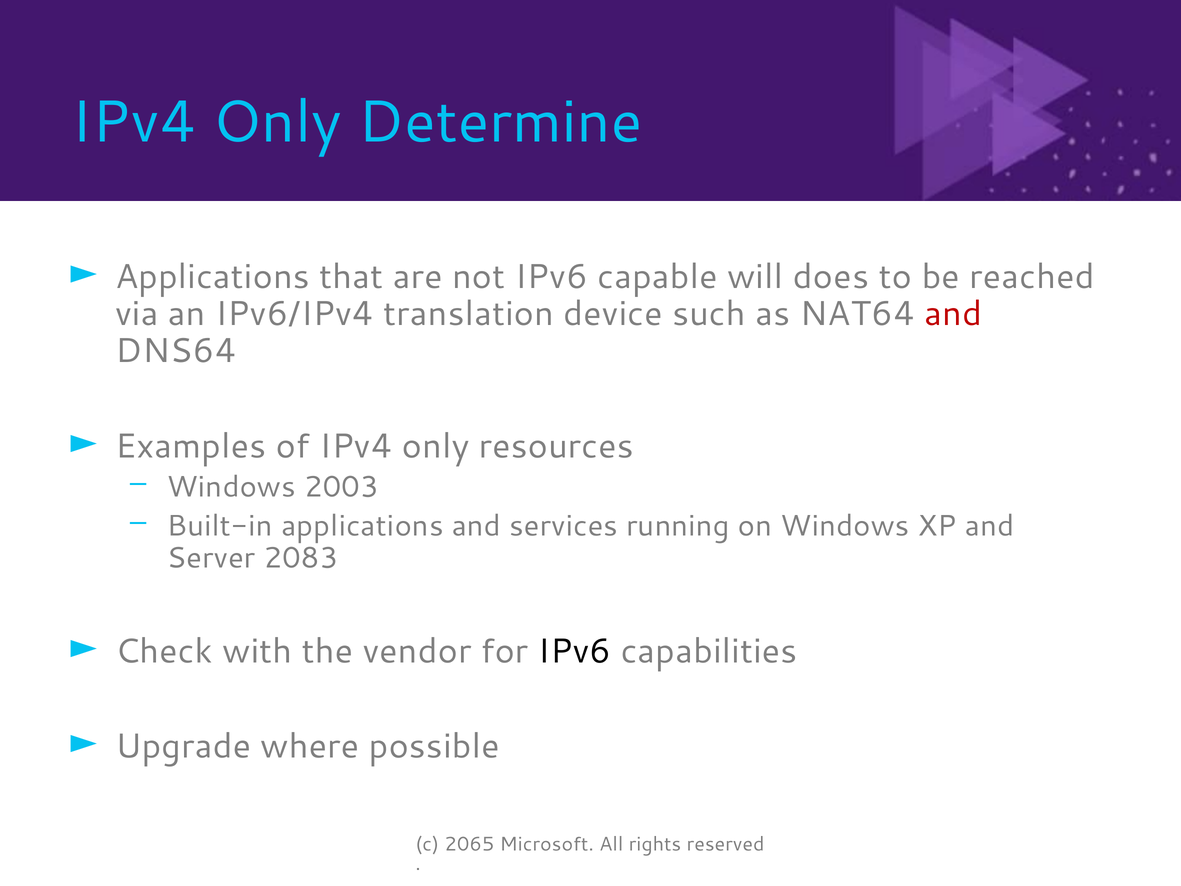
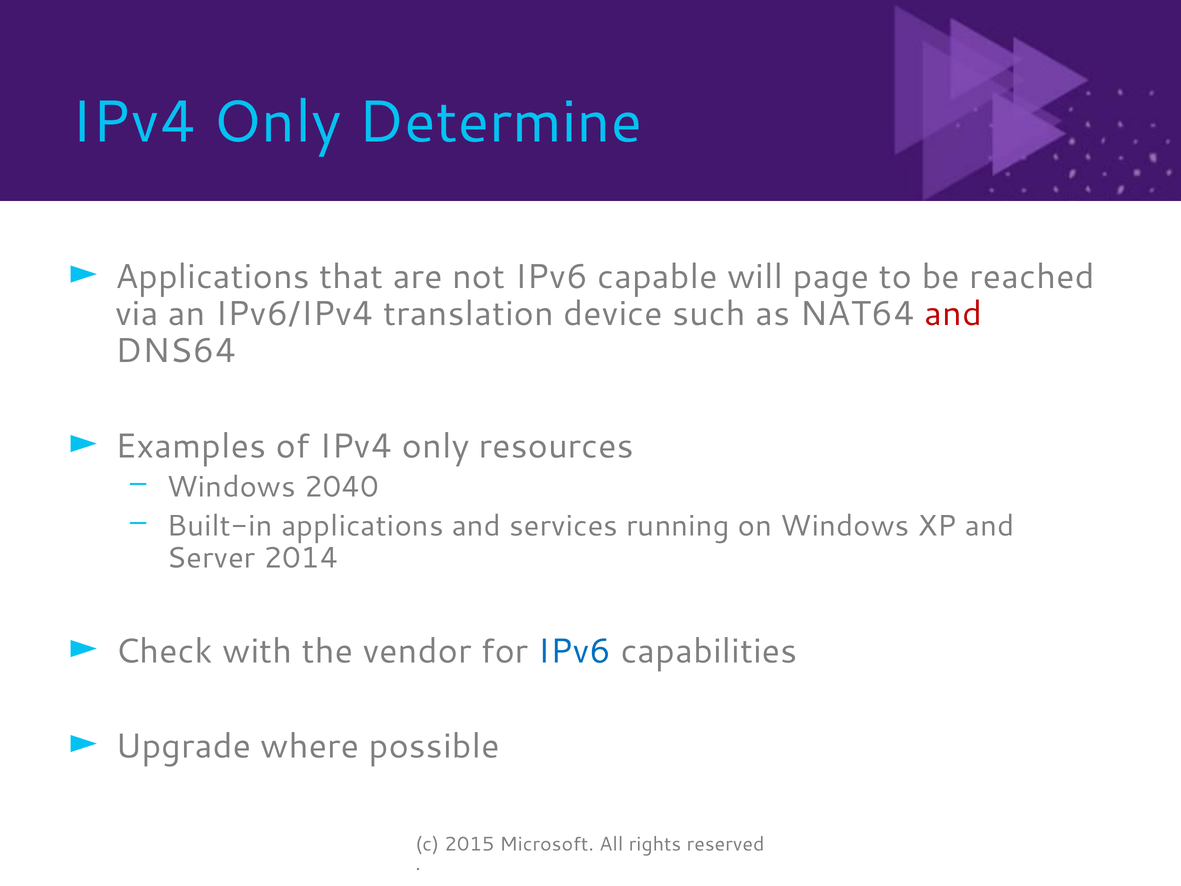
does: does -> page (831, 277)
2003: 2003 -> 2040 (341, 487)
2083: 2083 -> 2014 (301, 558)
IPv6 colour: black -> blue (575, 651)
2065: 2065 -> 2015 (469, 844)
